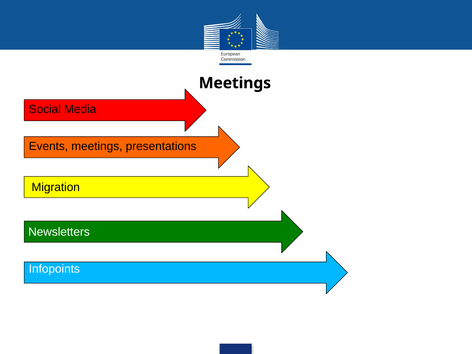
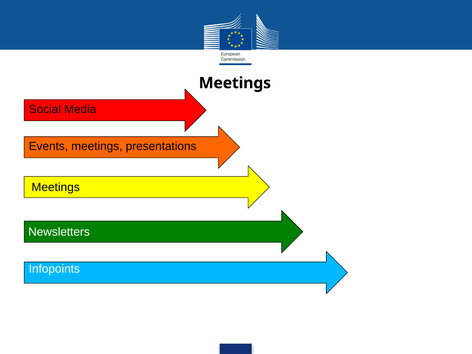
Migration: Migration -> Meetings (56, 187)
